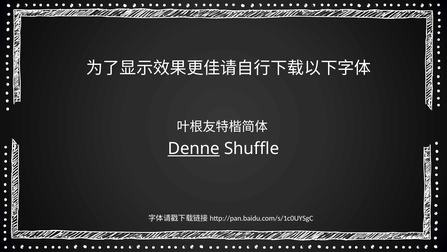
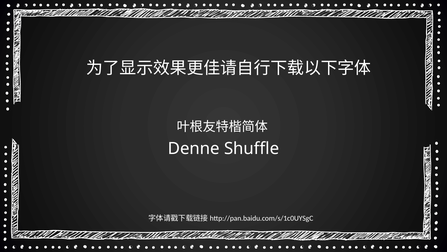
Denne underline: present -> none (194, 148)
